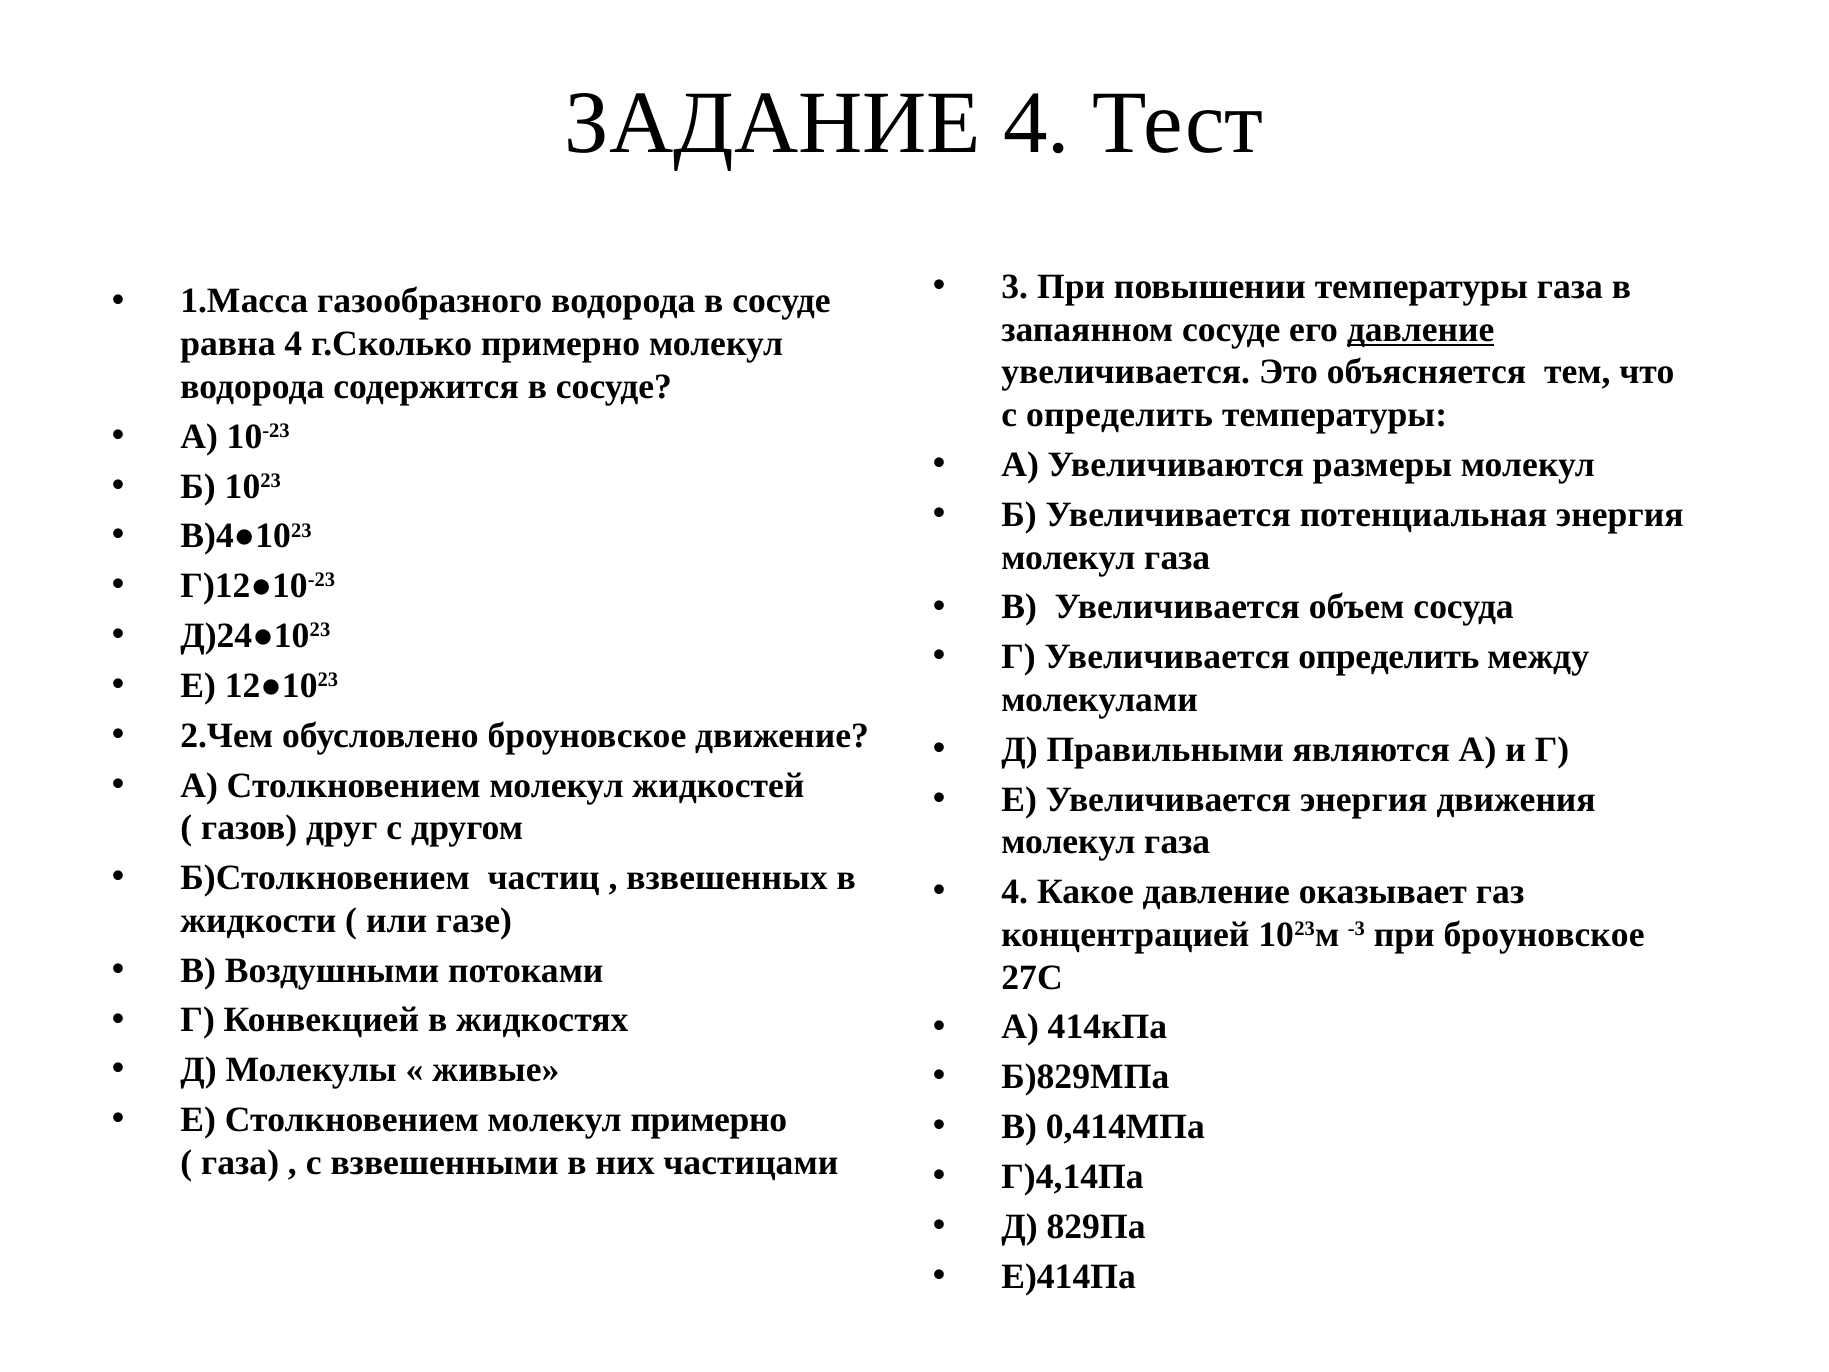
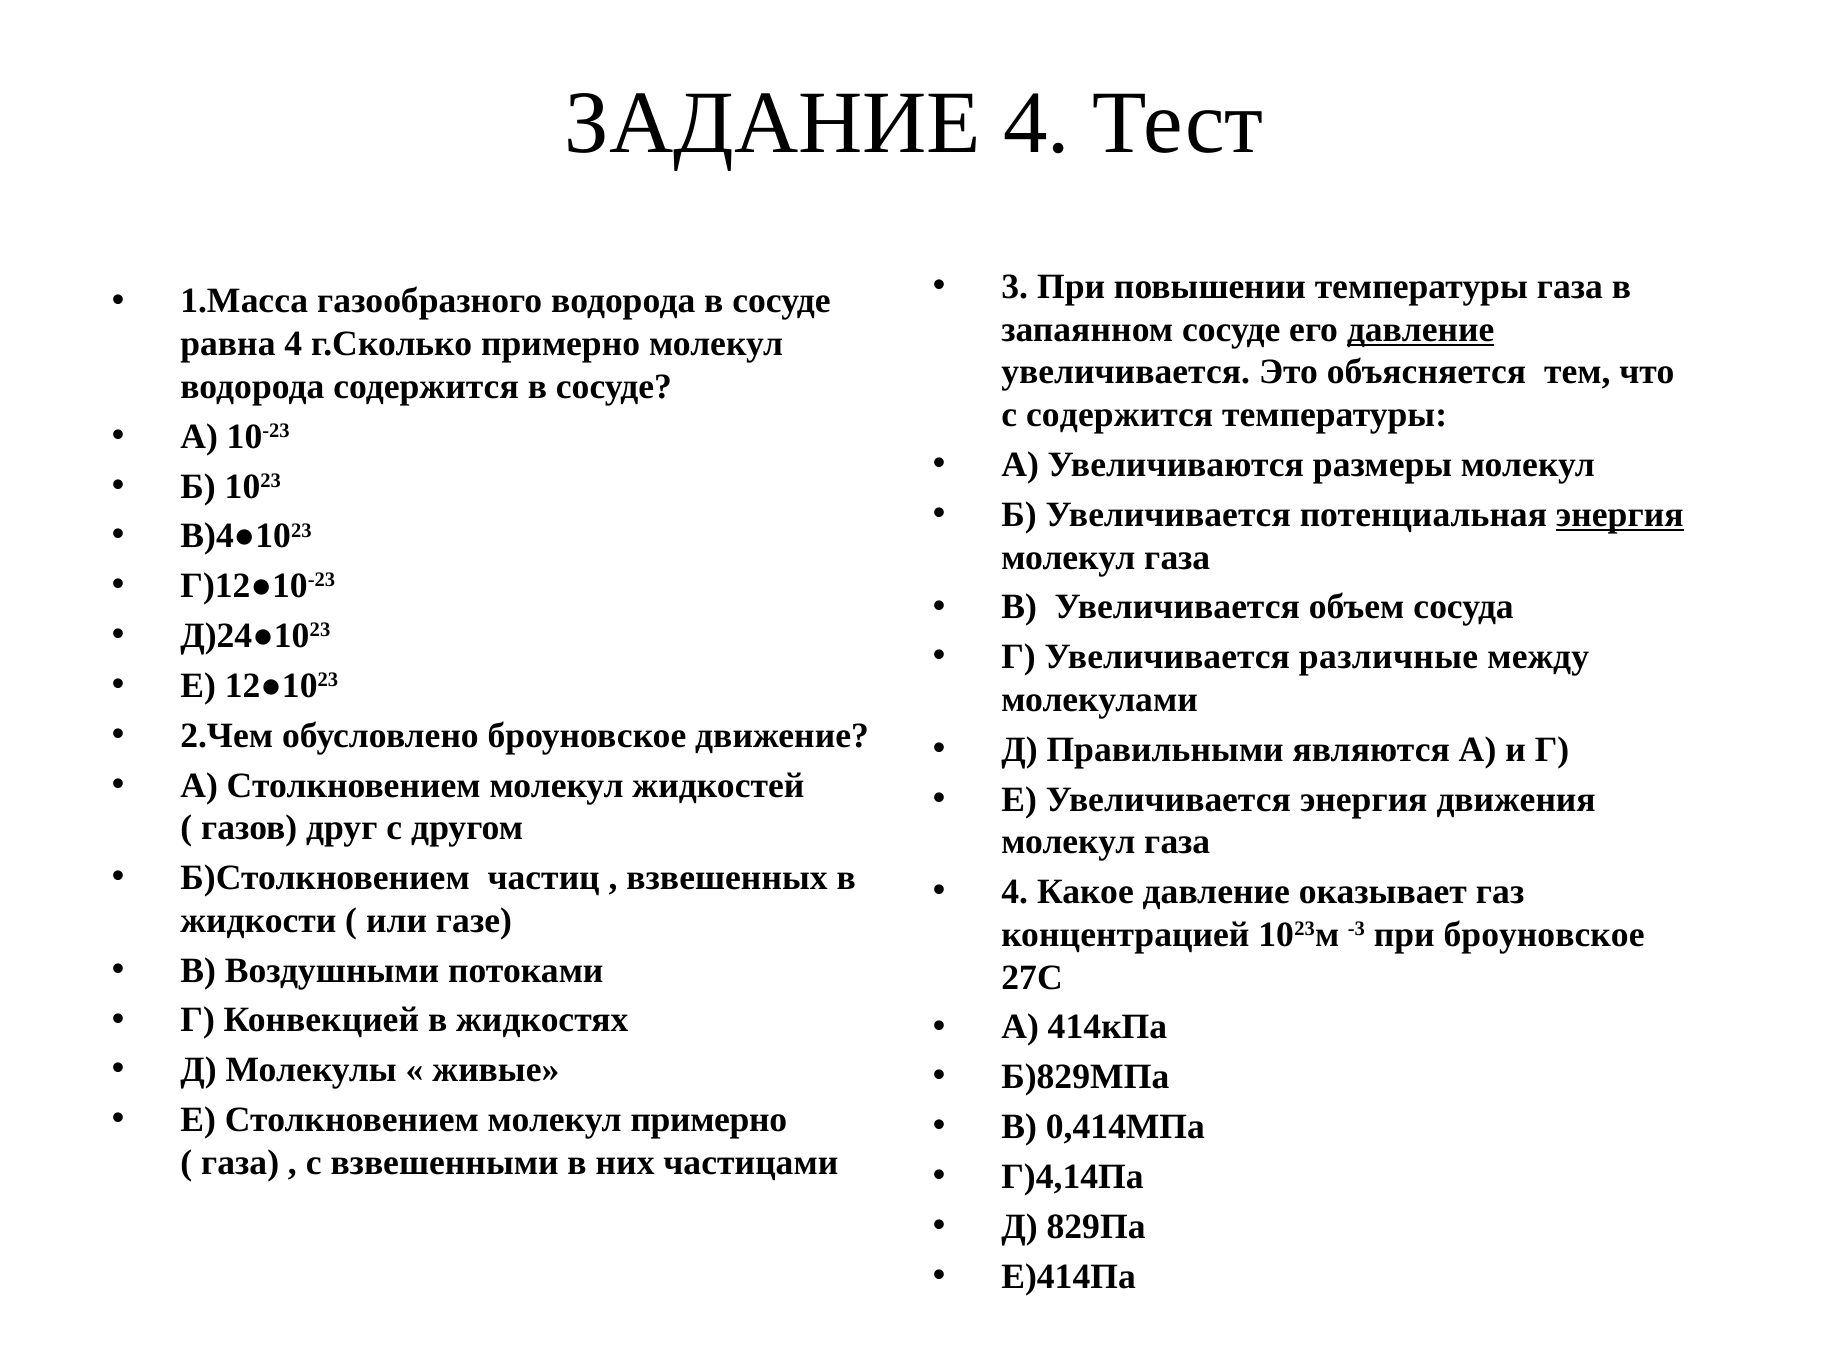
с определить: определить -> содержится (1120, 415)
энергия underline: none -> present (1620, 514)
Увеличивается определить: определить -> различные (1389, 657)
